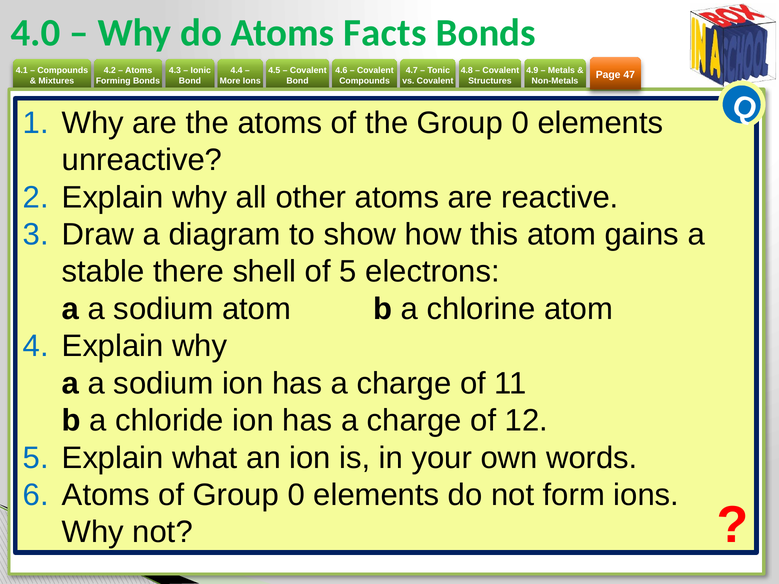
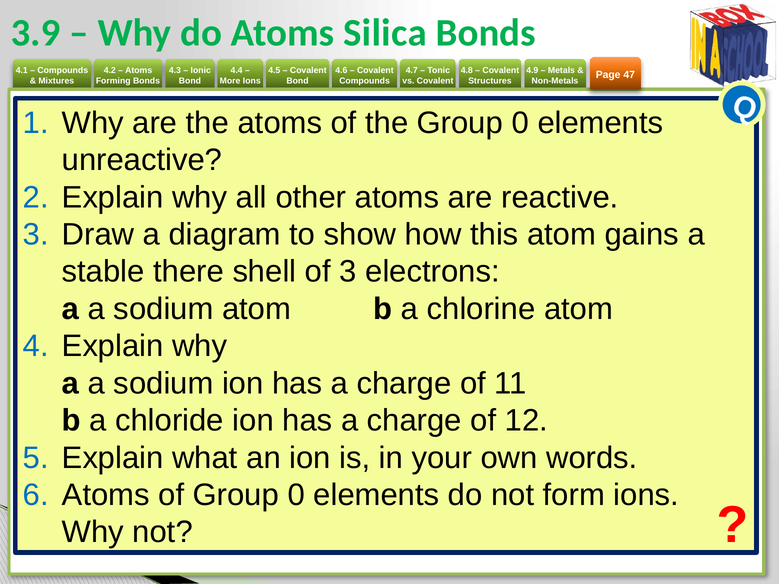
4.0: 4.0 -> 3.9 (36, 33)
Facts: Facts -> Silica (385, 33)
of 5: 5 -> 3 (348, 272)
